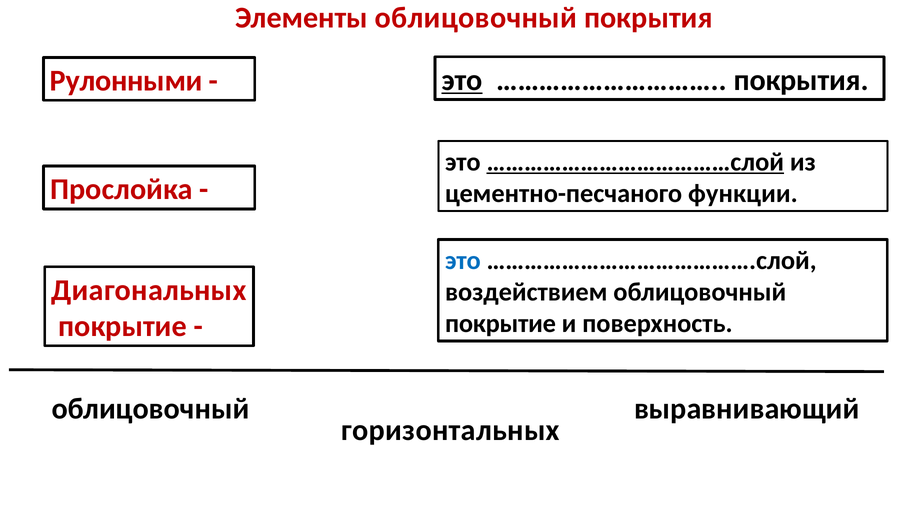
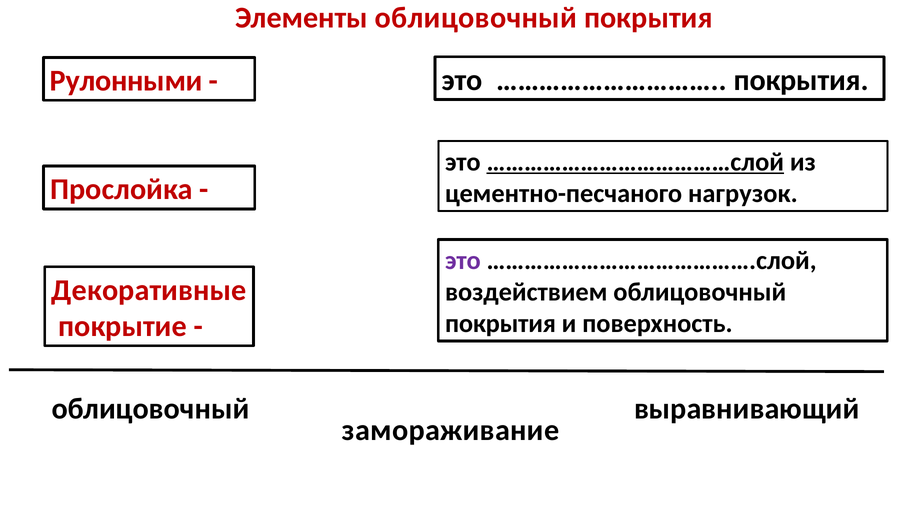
это underline: present -> none (462, 80)
функции: функции -> нагрузок (743, 194)
это colour: blue -> purple (463, 260)
Диагональных: Диагональных -> Декоративные (149, 290)
покрытие: покрытие -> покрытия (500, 324)
горизонтальных: горизонтальных -> замораживание (451, 431)
